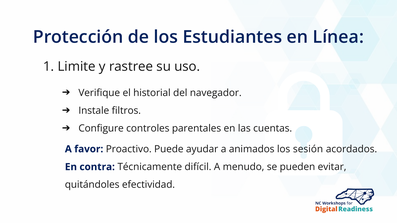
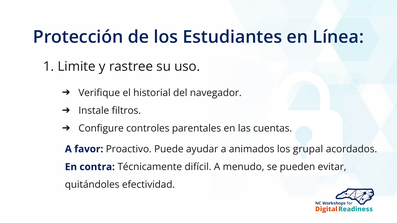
sesión: sesión -> grupal (308, 149)
